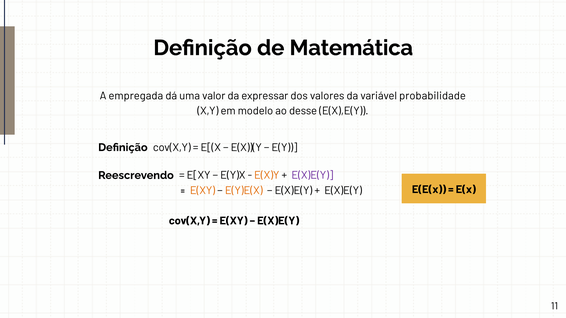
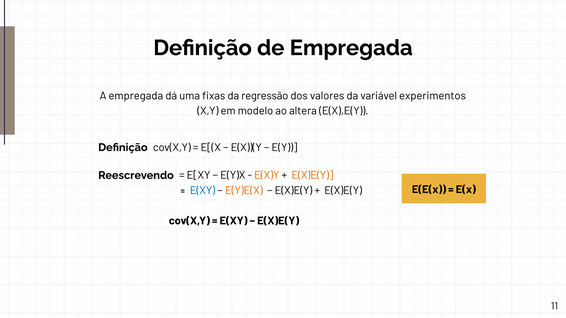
de Matemática: Matemática -> Empregada (351, 48)
valor: valor -> fixas (214, 96)
expressar: expressar -> regressão (265, 96)
probabilidade: probabilidade -> experimentos (433, 96)
desse: desse -> altera (303, 111)
E(X)E(Y colour: purple -> orange (312, 176)
E(XY colour: orange -> blue (202, 191)
